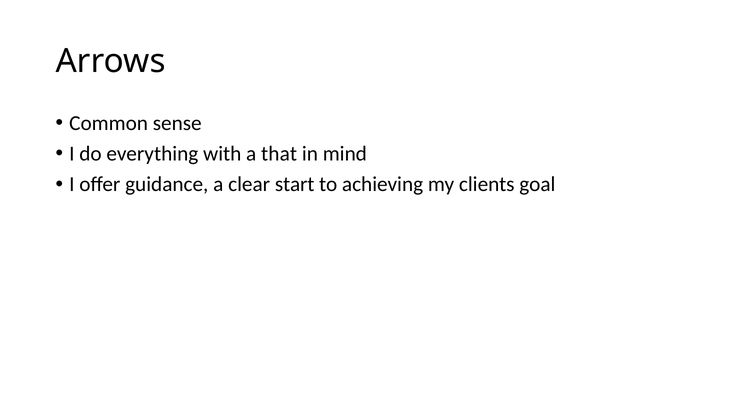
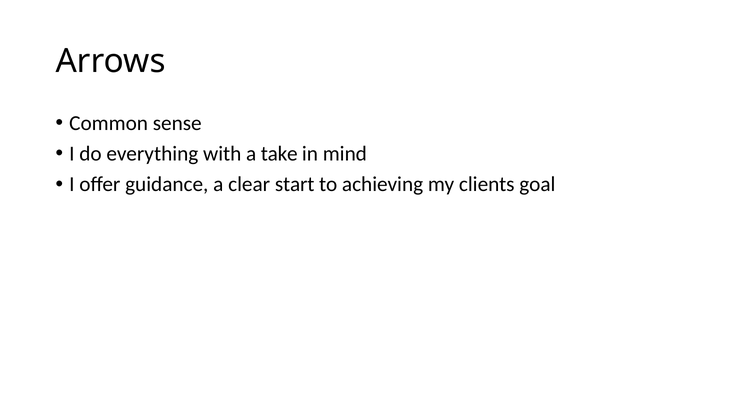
that: that -> take (279, 154)
